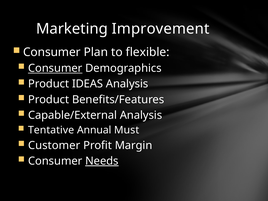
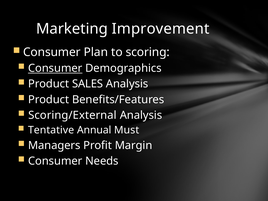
flexible: flexible -> scoring (148, 52)
IDEAS: IDEAS -> SALES (88, 84)
Capable/External: Capable/External -> Scoring/External (72, 115)
Customer: Customer -> Managers (54, 145)
Needs underline: present -> none (102, 161)
